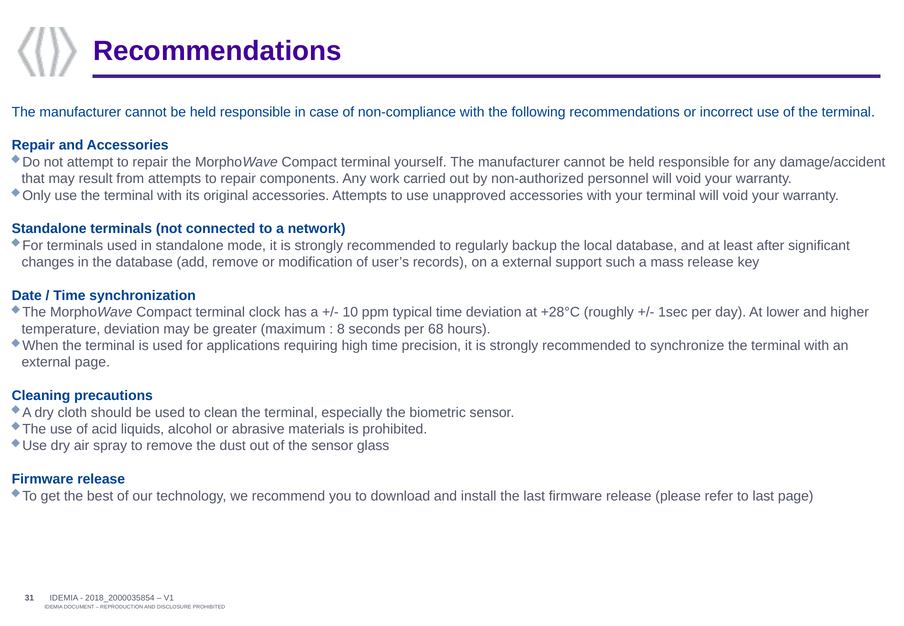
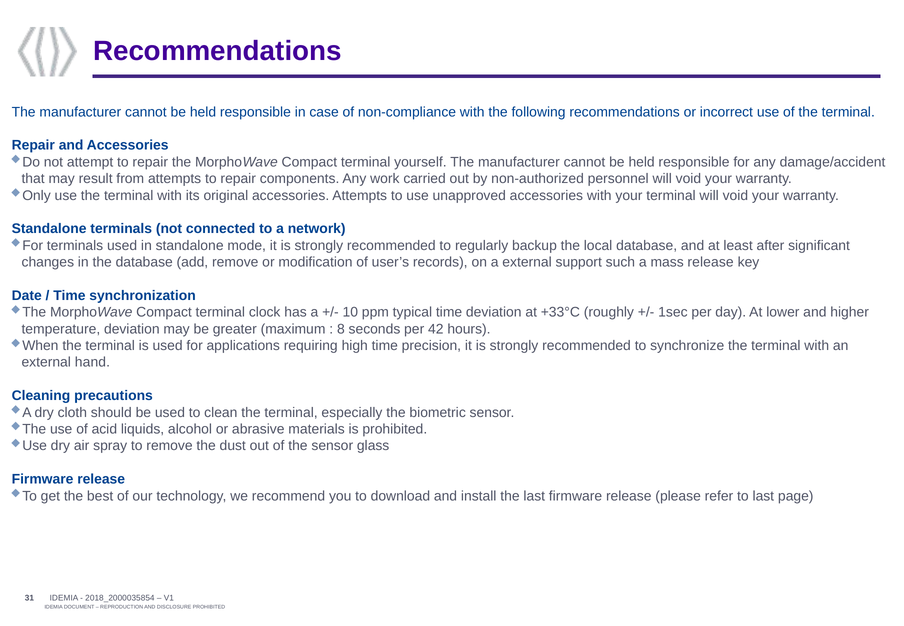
+28°C: +28°C -> +33°C (560, 312)
68: 68 -> 42 (436, 329)
external page: page -> hand (92, 362)
